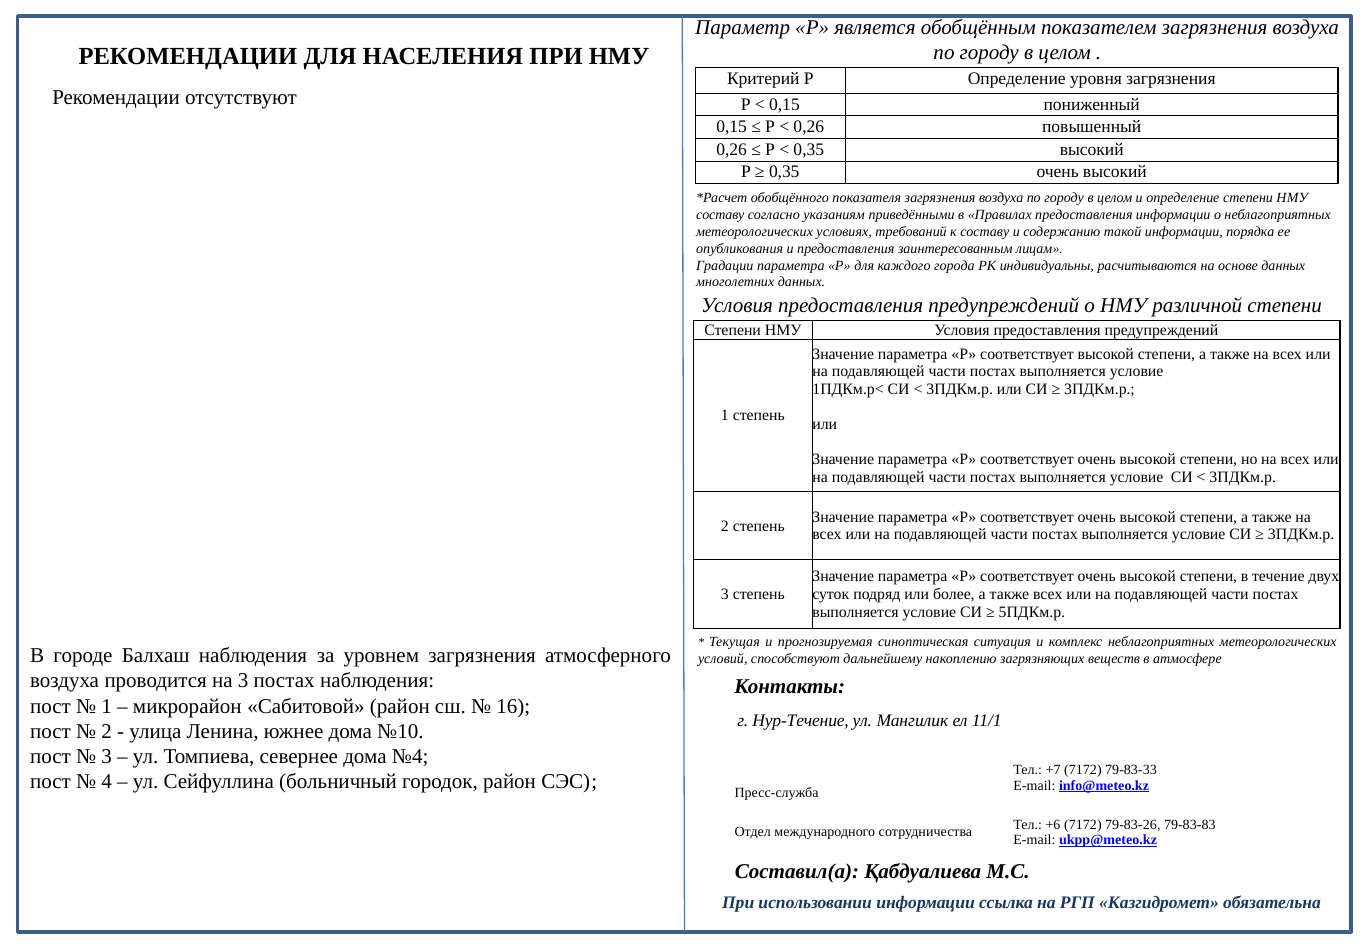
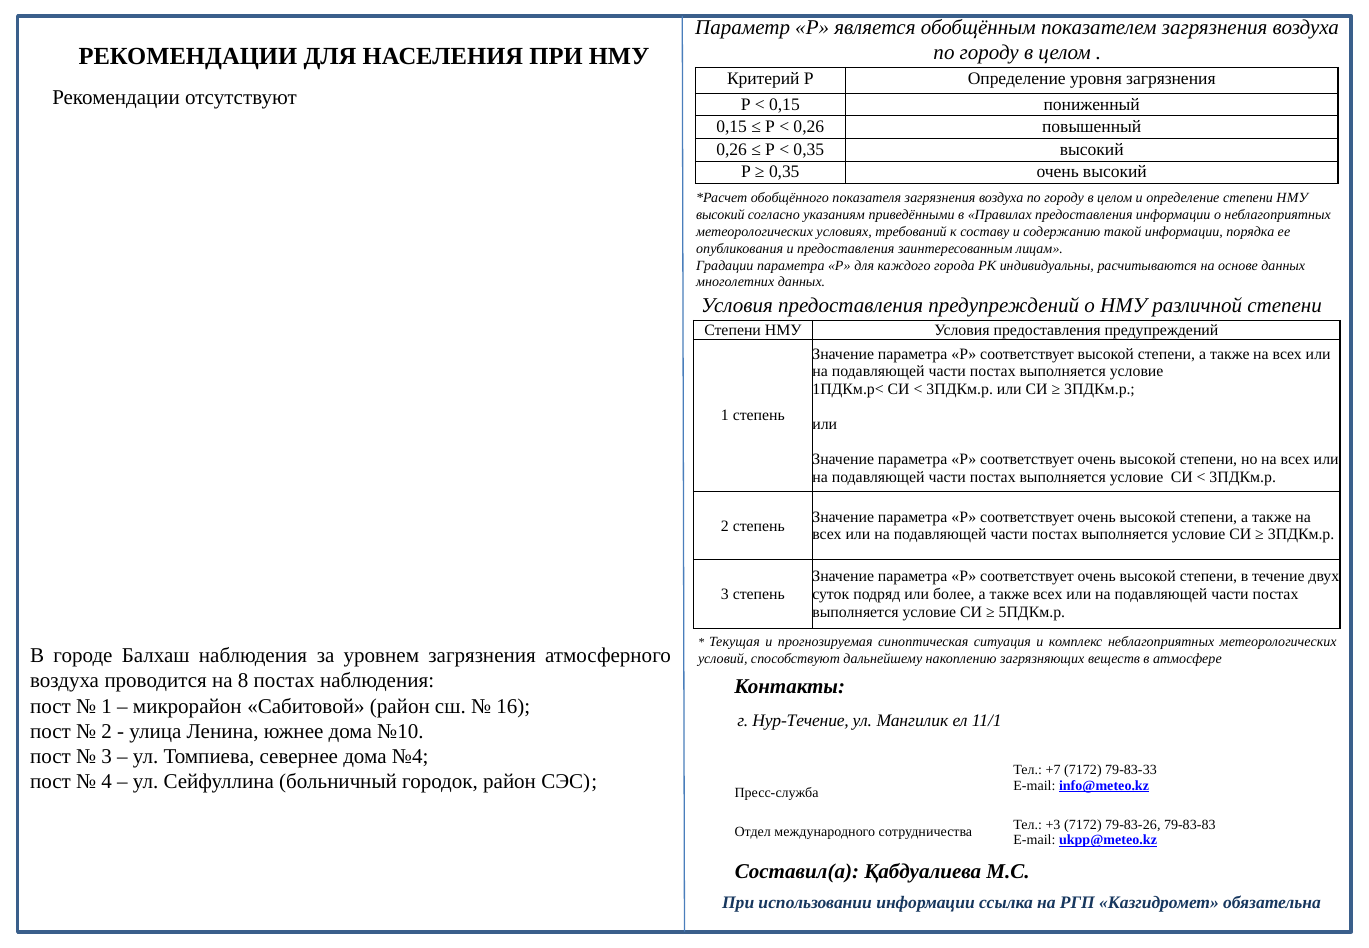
составу: составу -> высокий (720, 215)
на 3: 3 -> 8 (243, 681)
+6: +6 -> +3 (1053, 824)
